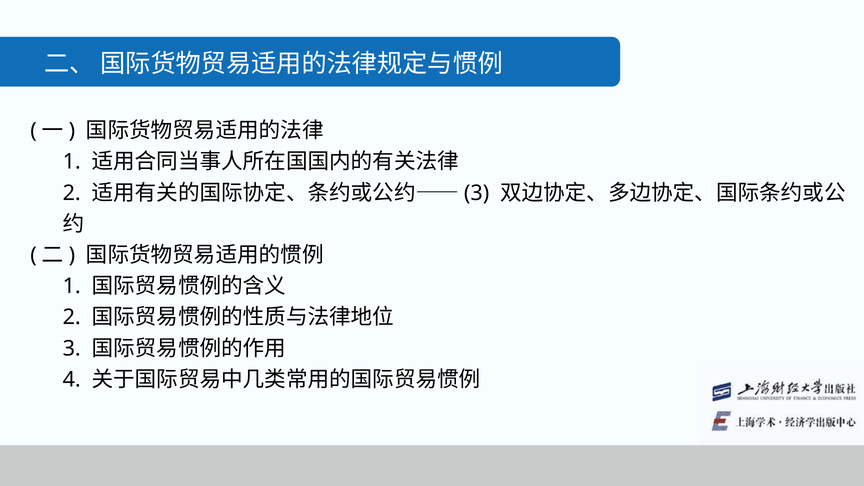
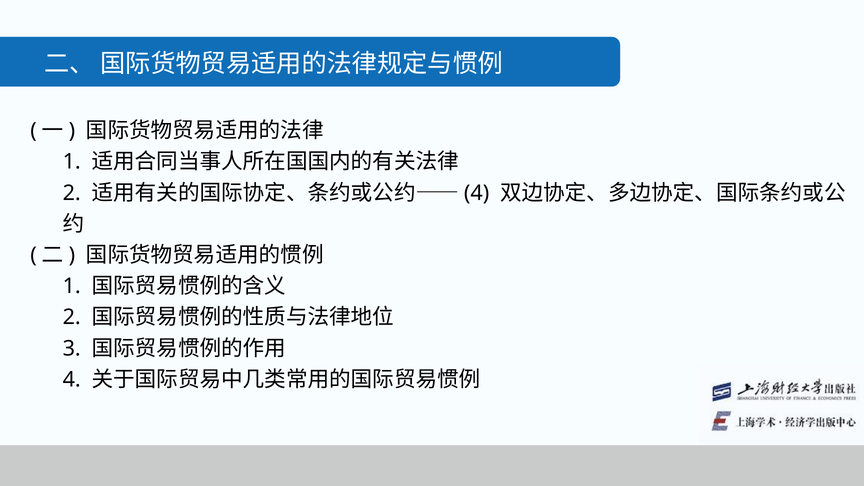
3: 3 -> 4 (477, 193)
